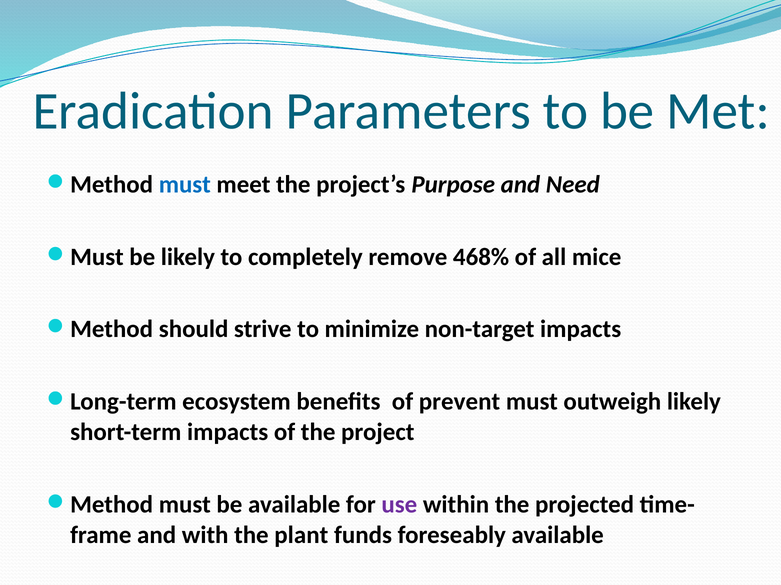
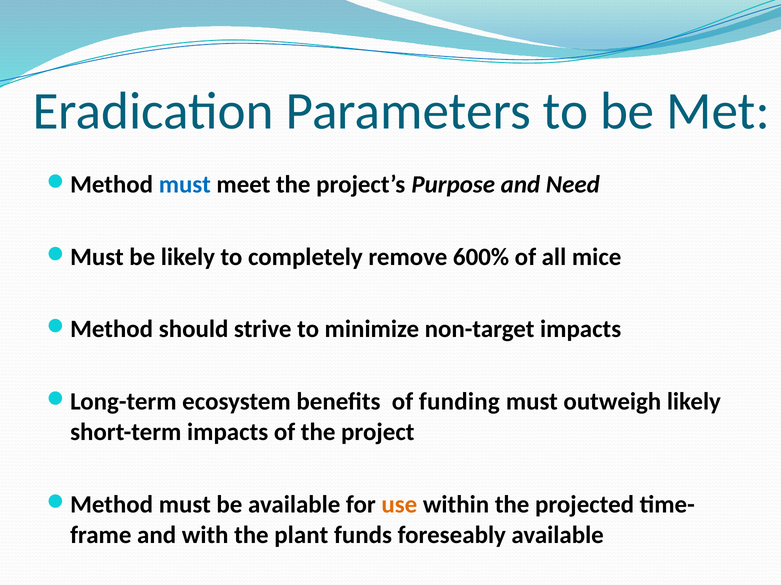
468%: 468% -> 600% (481, 257)
prevent: prevent -> funding (459, 402)
use colour: purple -> orange (399, 505)
